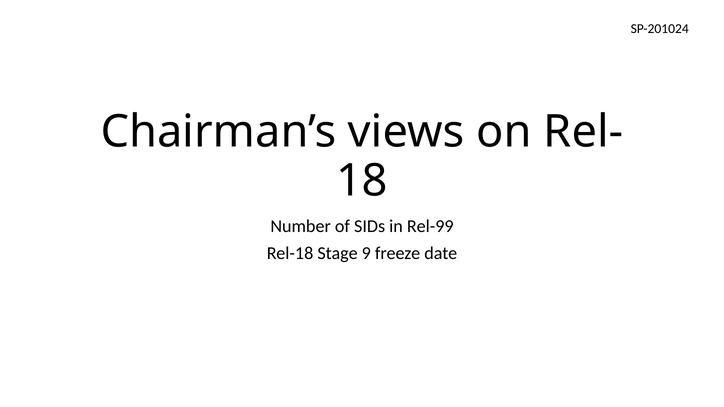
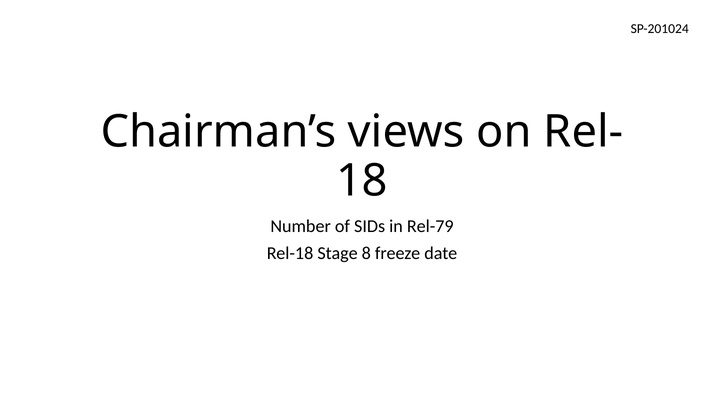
Rel-99: Rel-99 -> Rel-79 (430, 226)
9: 9 -> 8 (366, 253)
